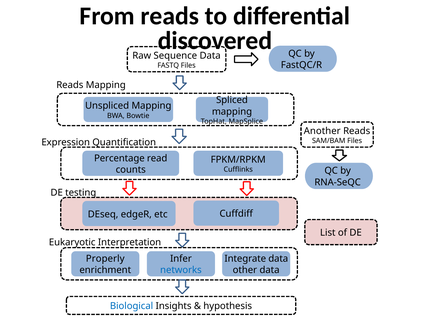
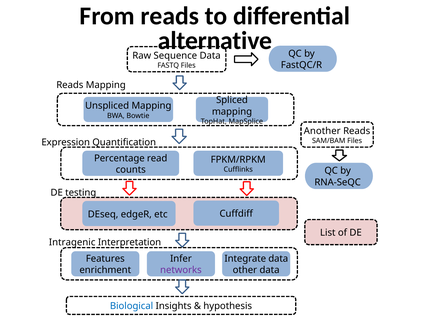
discovered: discovered -> alternative (215, 41)
Eukaryotic: Eukaryotic -> Intragenic (72, 242)
Properly: Properly -> Features (105, 258)
networks colour: blue -> purple (181, 270)
